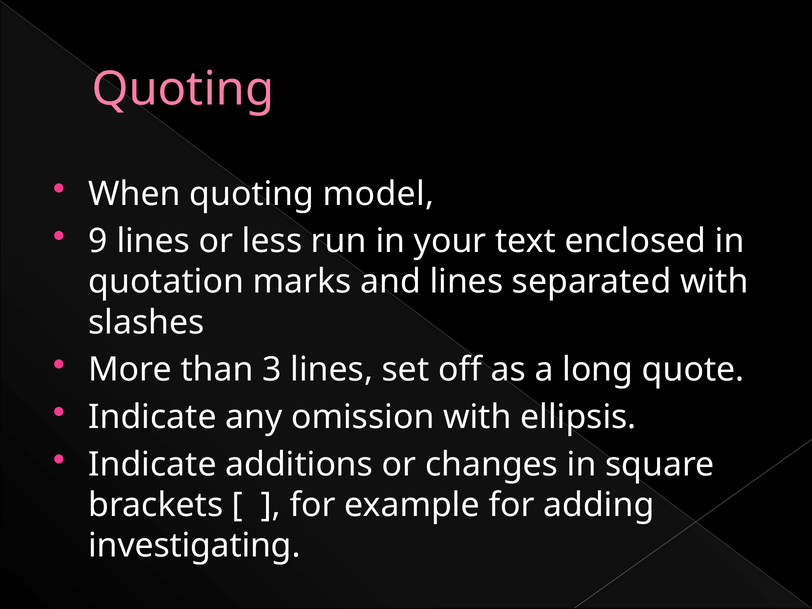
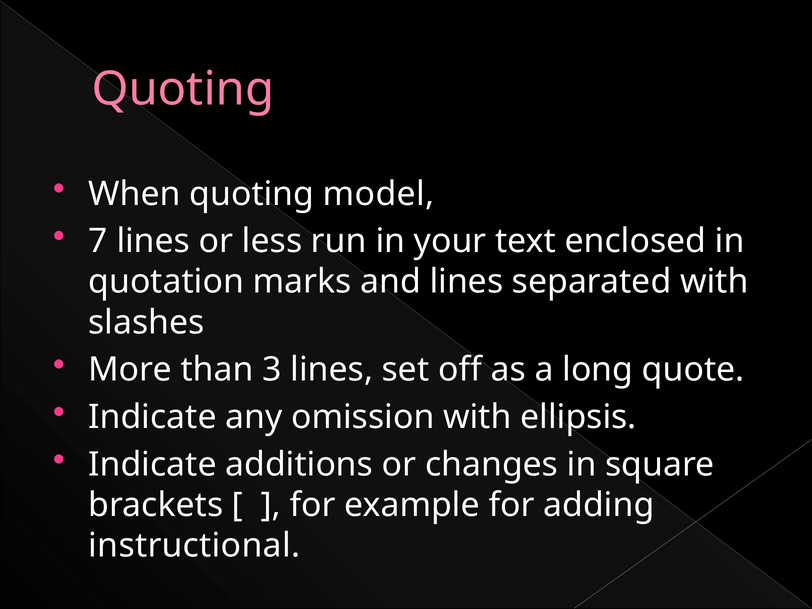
9: 9 -> 7 (98, 241)
investigating: investigating -> instructional (194, 546)
